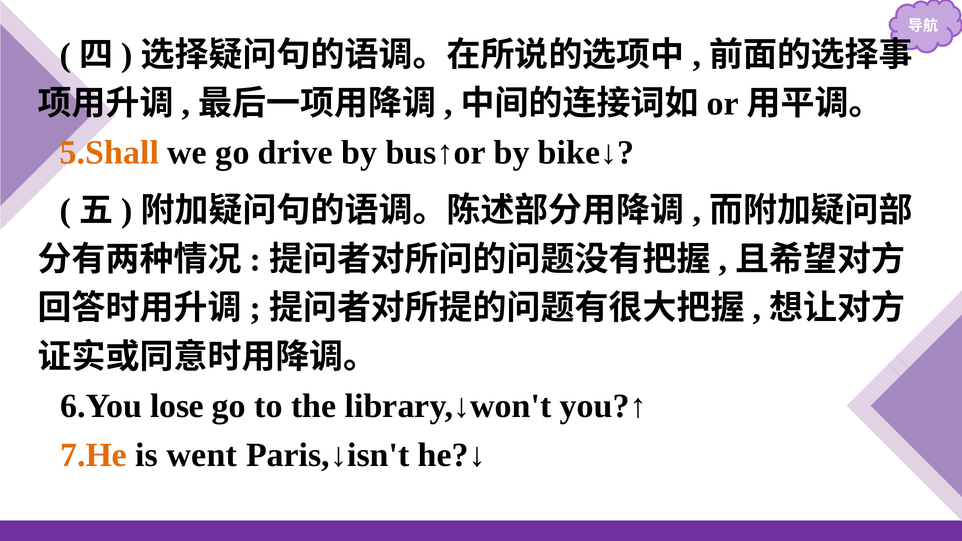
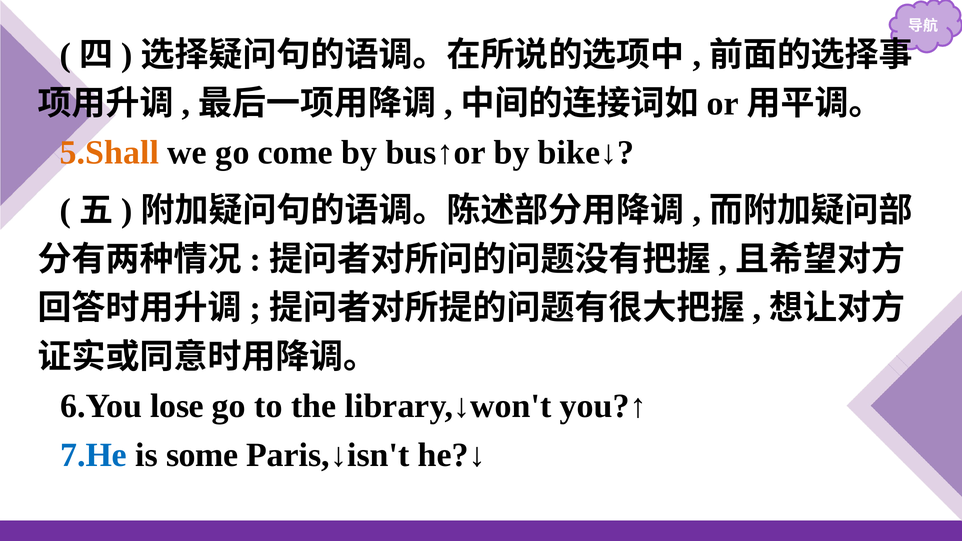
drive: drive -> come (295, 153)
7.He colour: orange -> blue (93, 455)
went: went -> some (202, 455)
